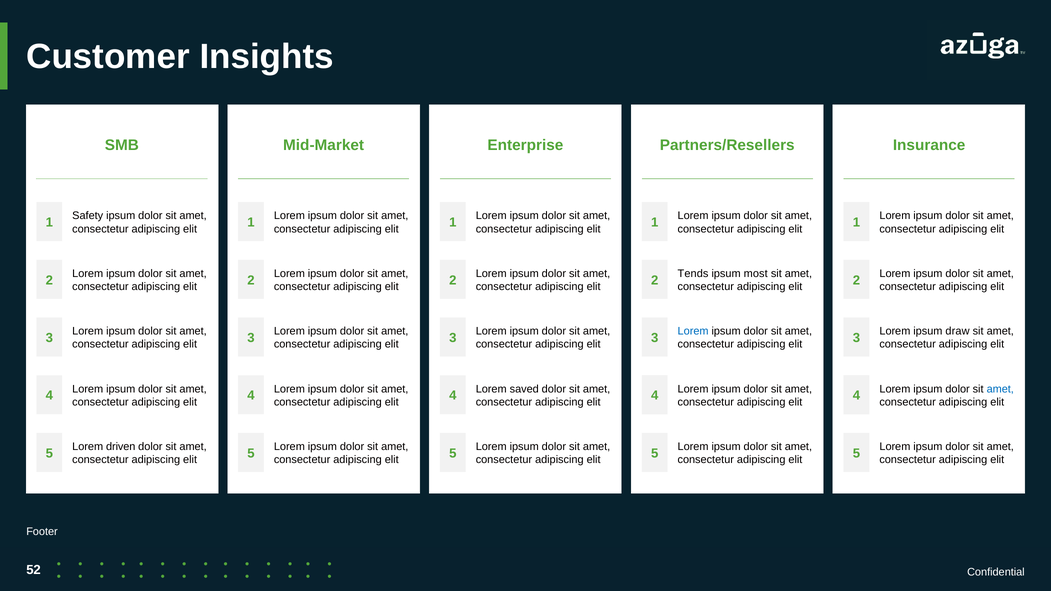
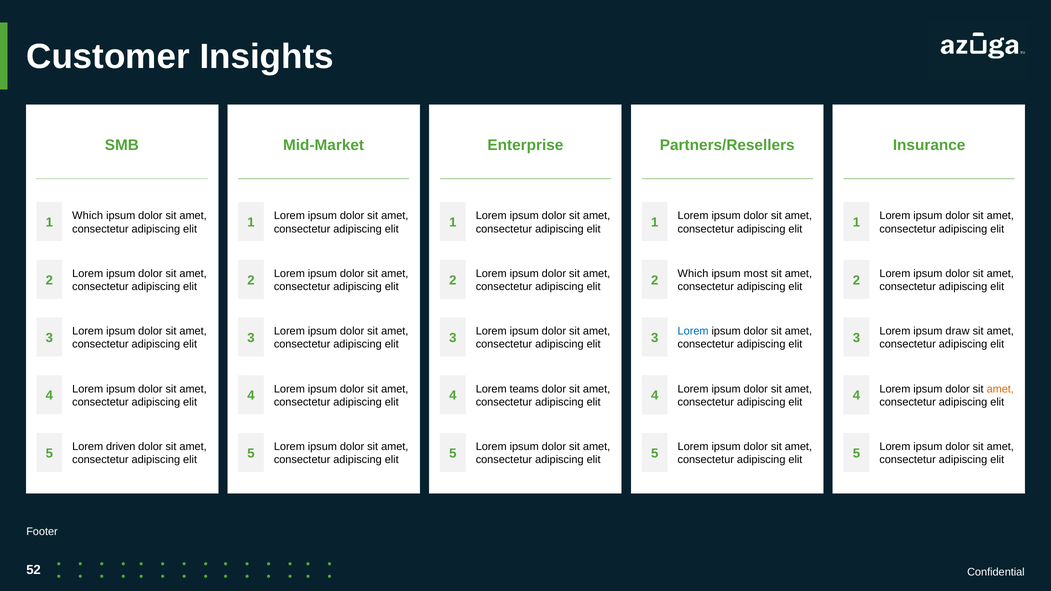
Safety: Safety -> Which (88, 216)
Tends: Tends -> Which (693, 274)
saved: saved -> teams (524, 389)
amet colour: blue -> orange (1000, 389)
